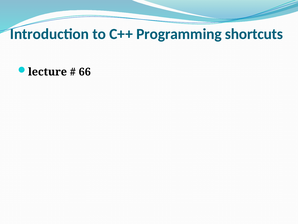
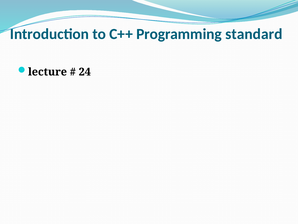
shortcuts: shortcuts -> standard (254, 34)
66: 66 -> 24 (85, 72)
